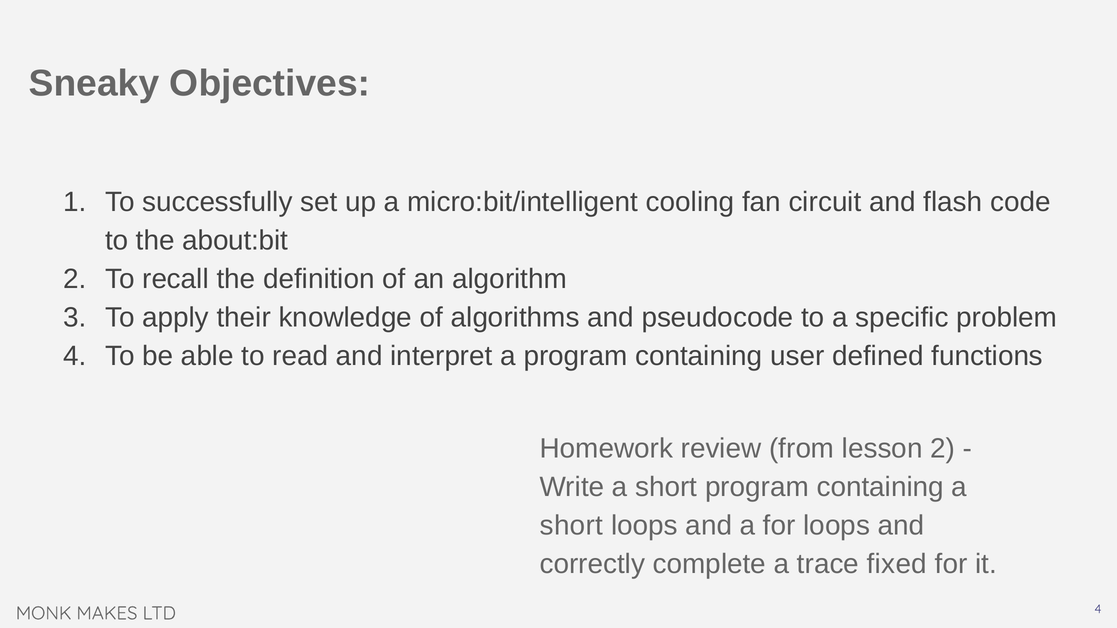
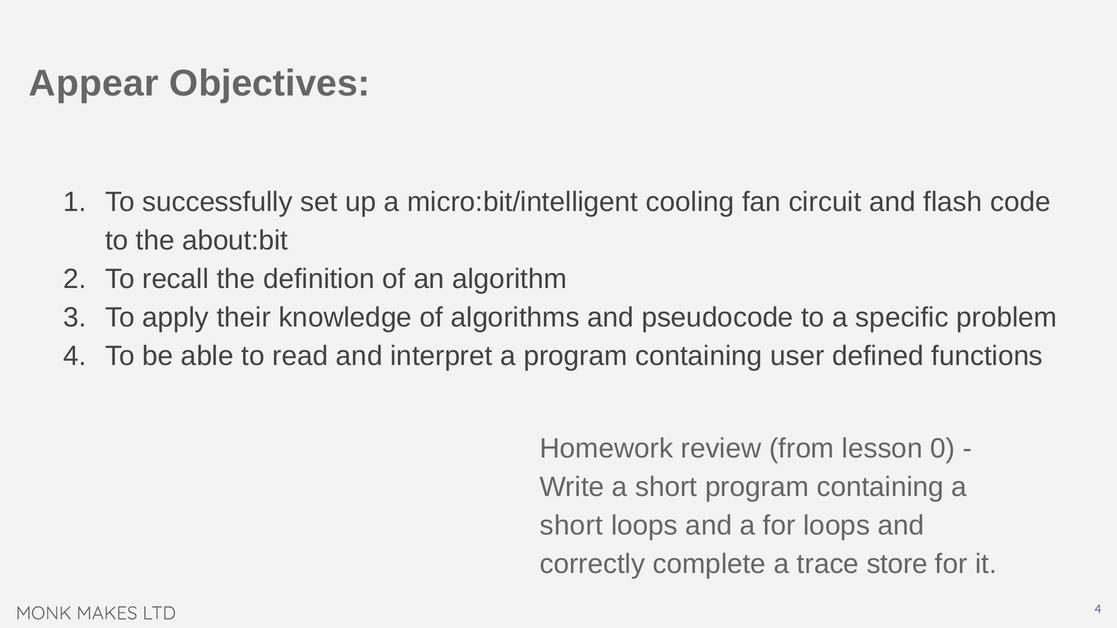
Sneaky: Sneaky -> Appear (94, 84)
lesson 2: 2 -> 0 (943, 449)
fixed: fixed -> store (897, 564)
